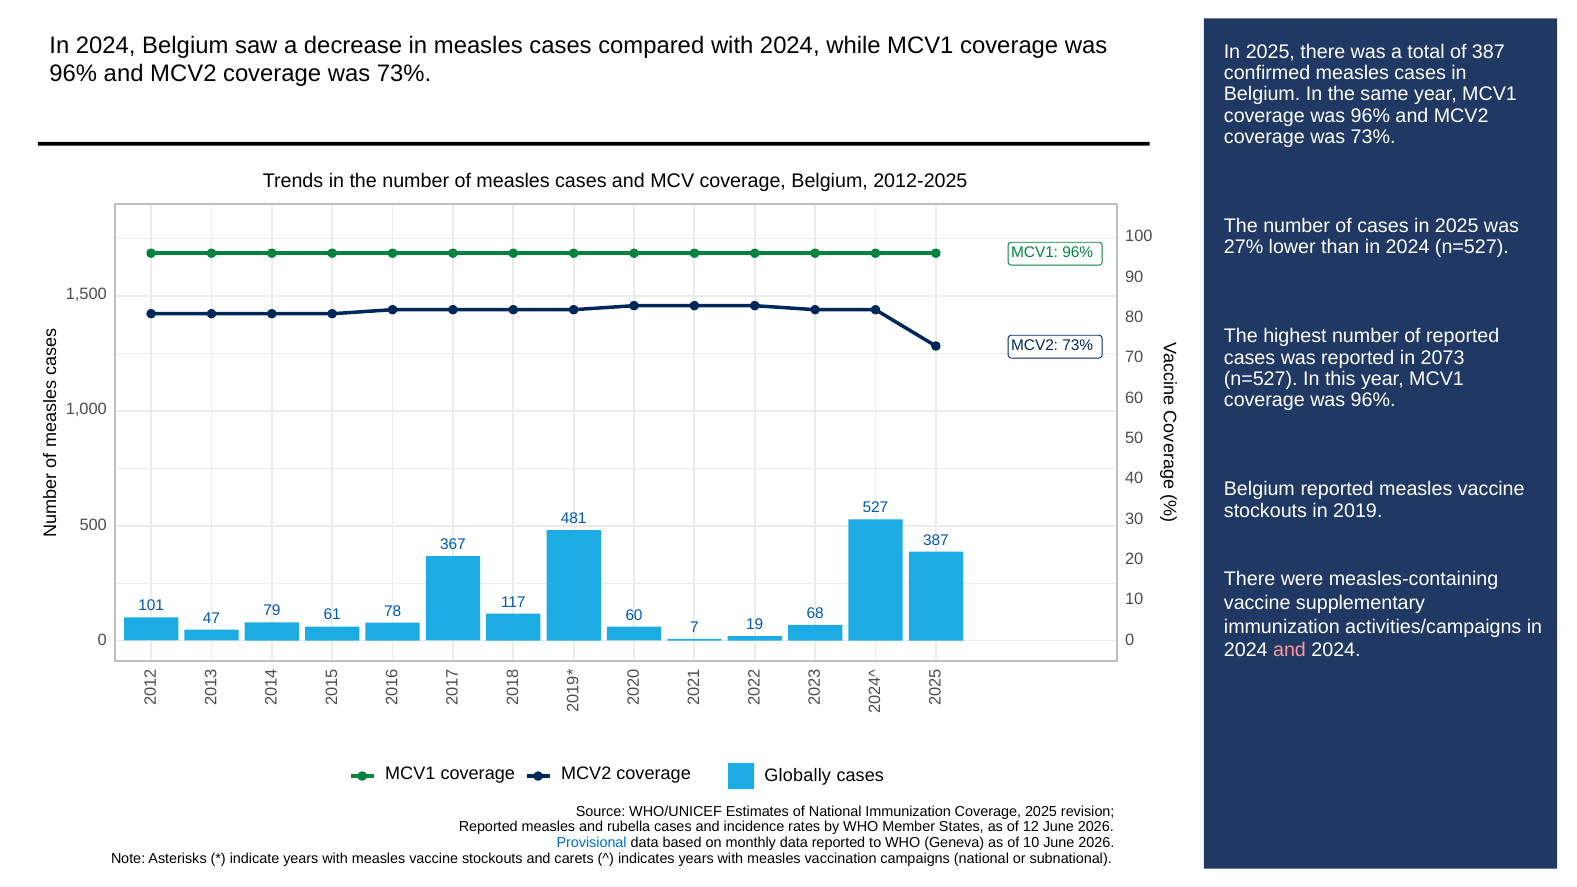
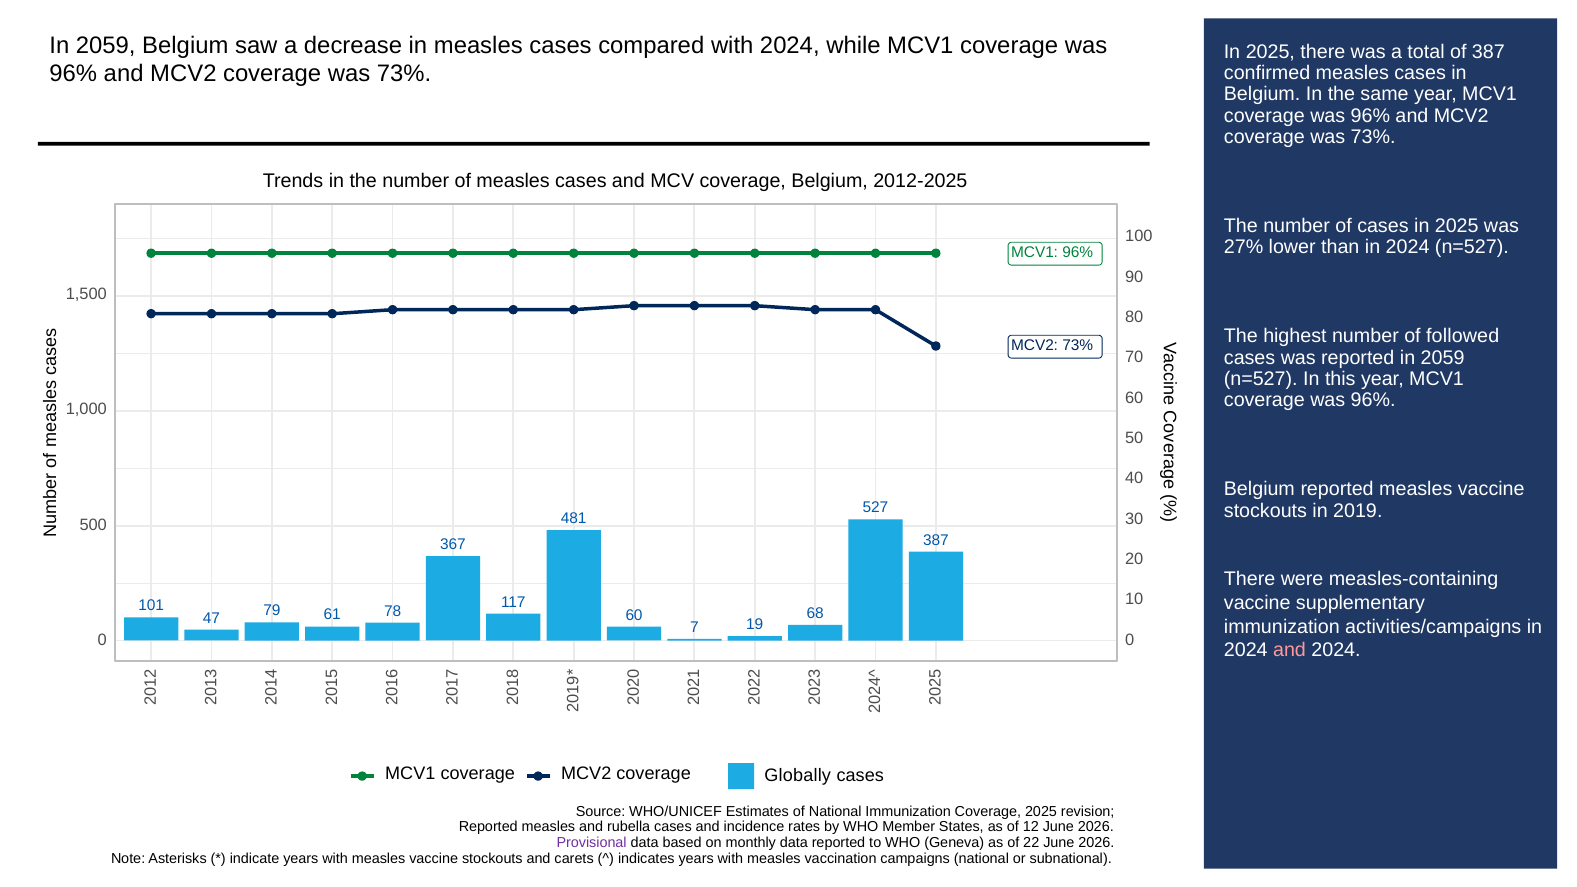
2024: 2024 -> 2059 (106, 45)
of reported: reported -> followed (1463, 336)
reported in 2073: 2073 -> 2059 (1443, 358)
Provisional colour: blue -> purple (592, 843)
of 10: 10 -> 22 (1031, 843)
